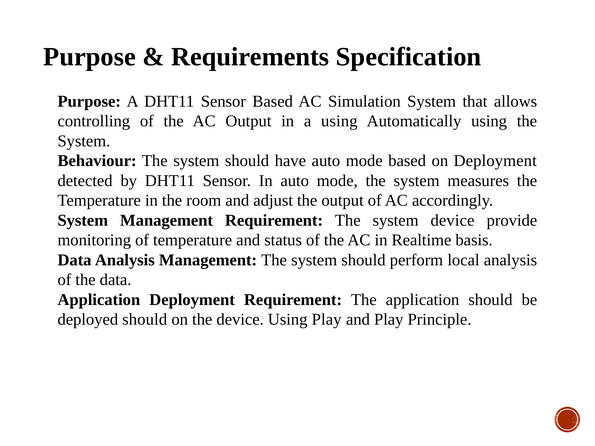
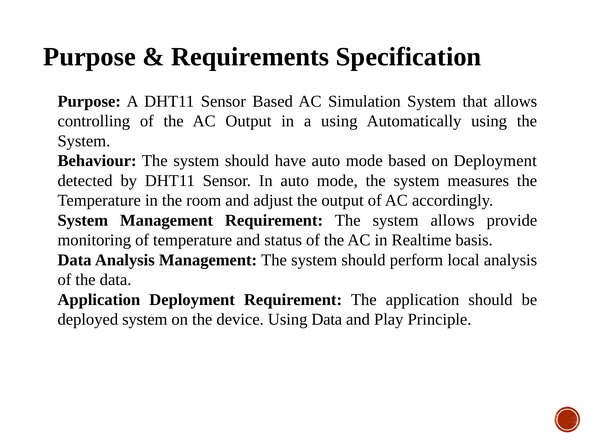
system device: device -> allows (452, 220)
deployed should: should -> system (145, 320)
Using Play: Play -> Data (327, 320)
